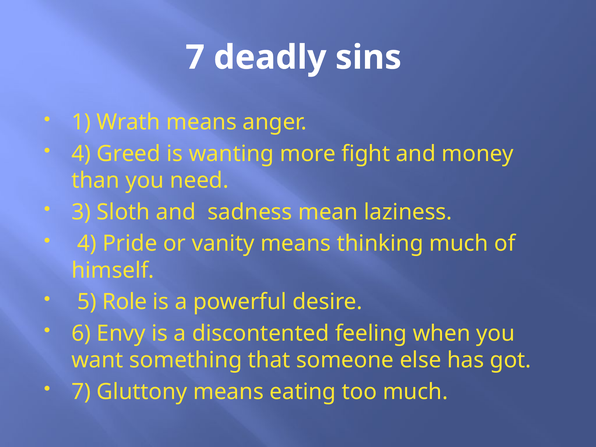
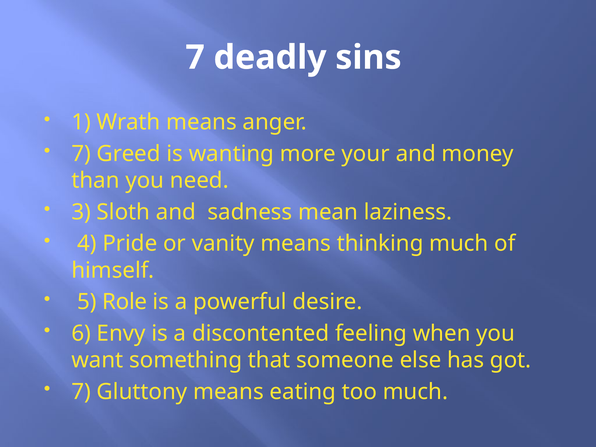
4: 4 -> 7 (81, 154)
fight: fight -> your (366, 154)
